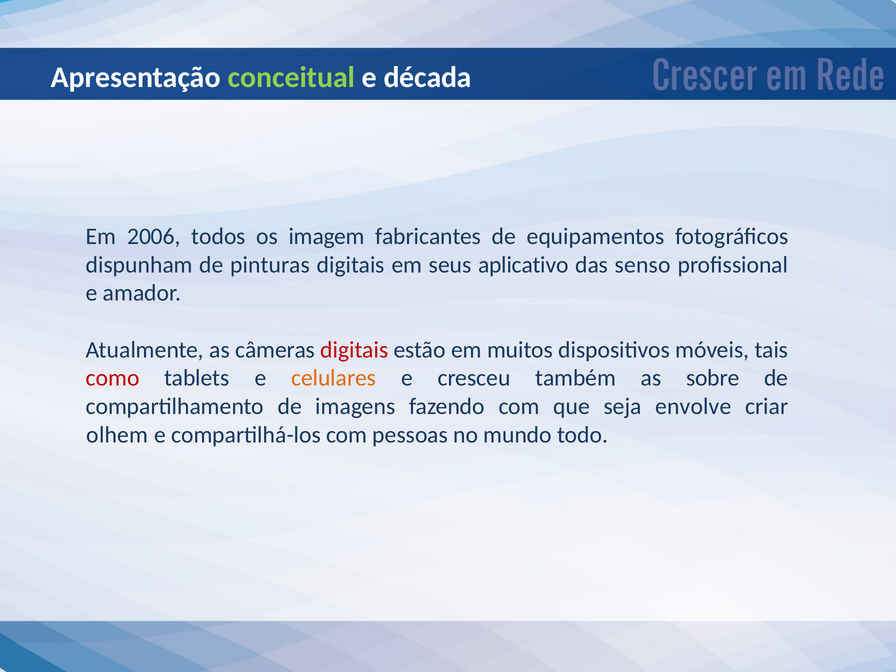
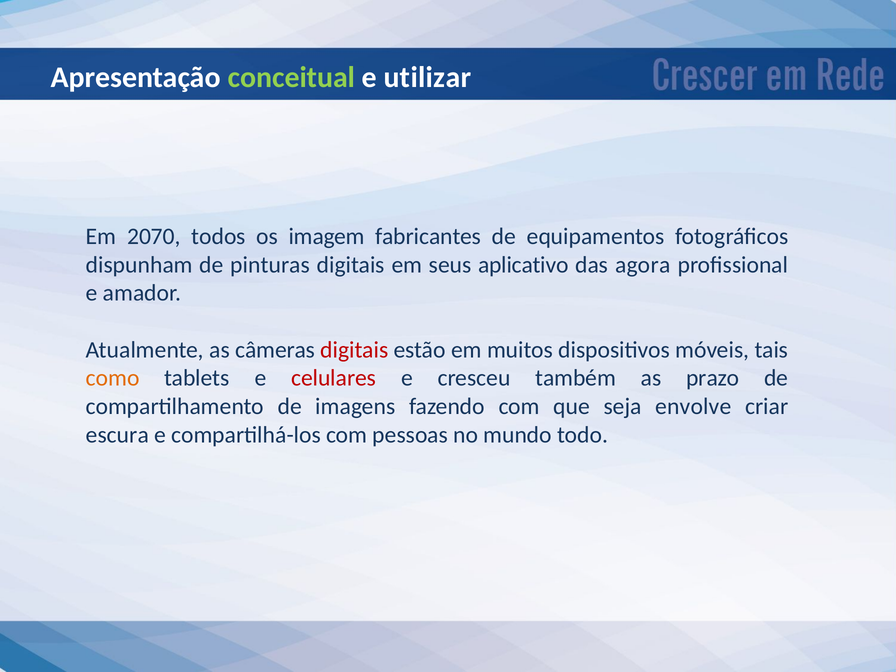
década: década -> utilizar (427, 77)
2006: 2006 -> 2070 (154, 236)
senso: senso -> agora (643, 265)
como colour: red -> orange (113, 378)
celulares colour: orange -> red (334, 378)
sobre: sobre -> prazo (713, 378)
olhem: olhem -> escura (117, 435)
